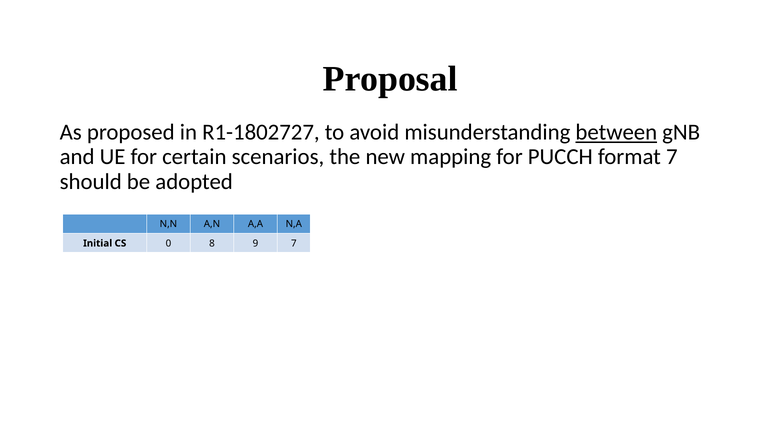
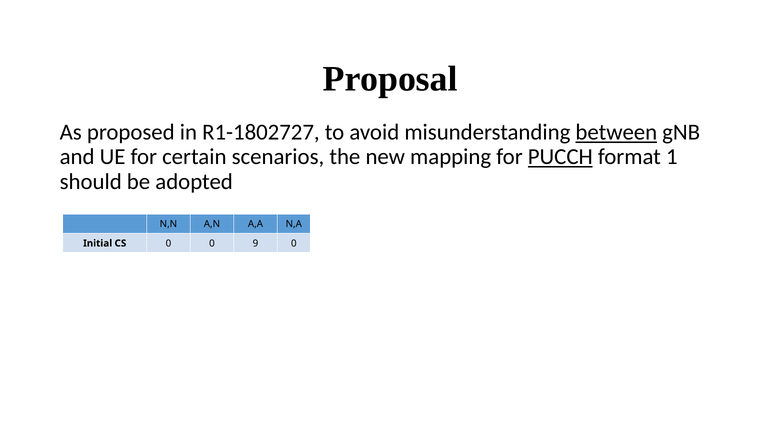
PUCCH underline: none -> present (560, 157)
format 7: 7 -> 1 (672, 157)
0 8: 8 -> 0 (212, 244)
9 7: 7 -> 0 (294, 244)
